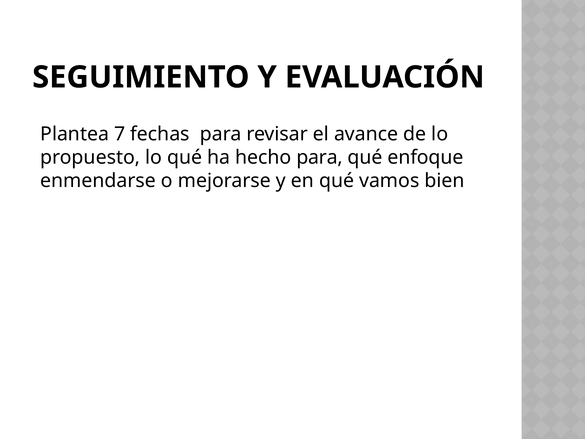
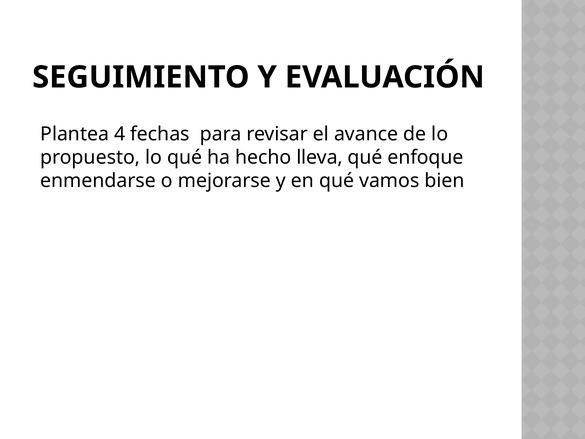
7: 7 -> 4 (120, 134)
hecho para: para -> lleva (320, 157)
